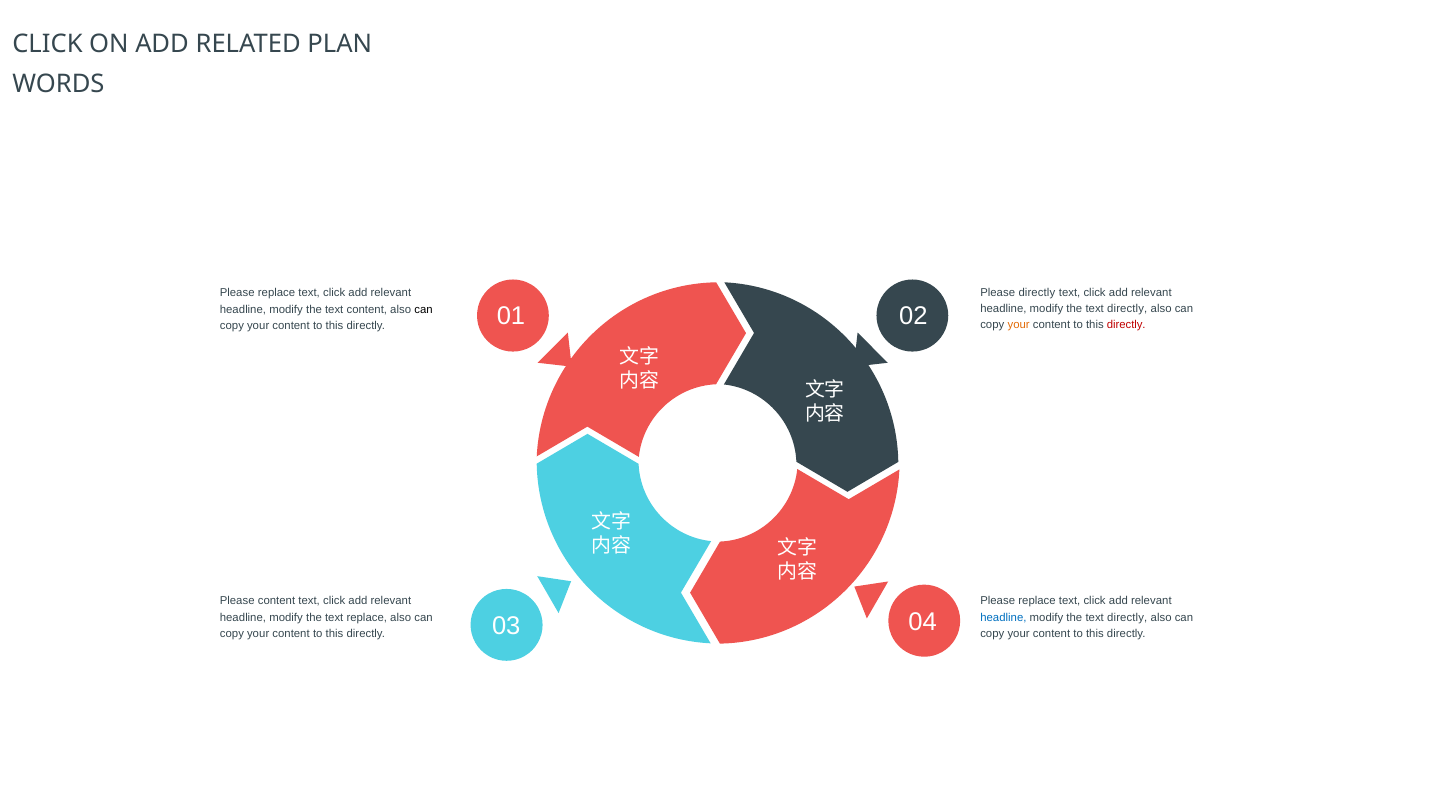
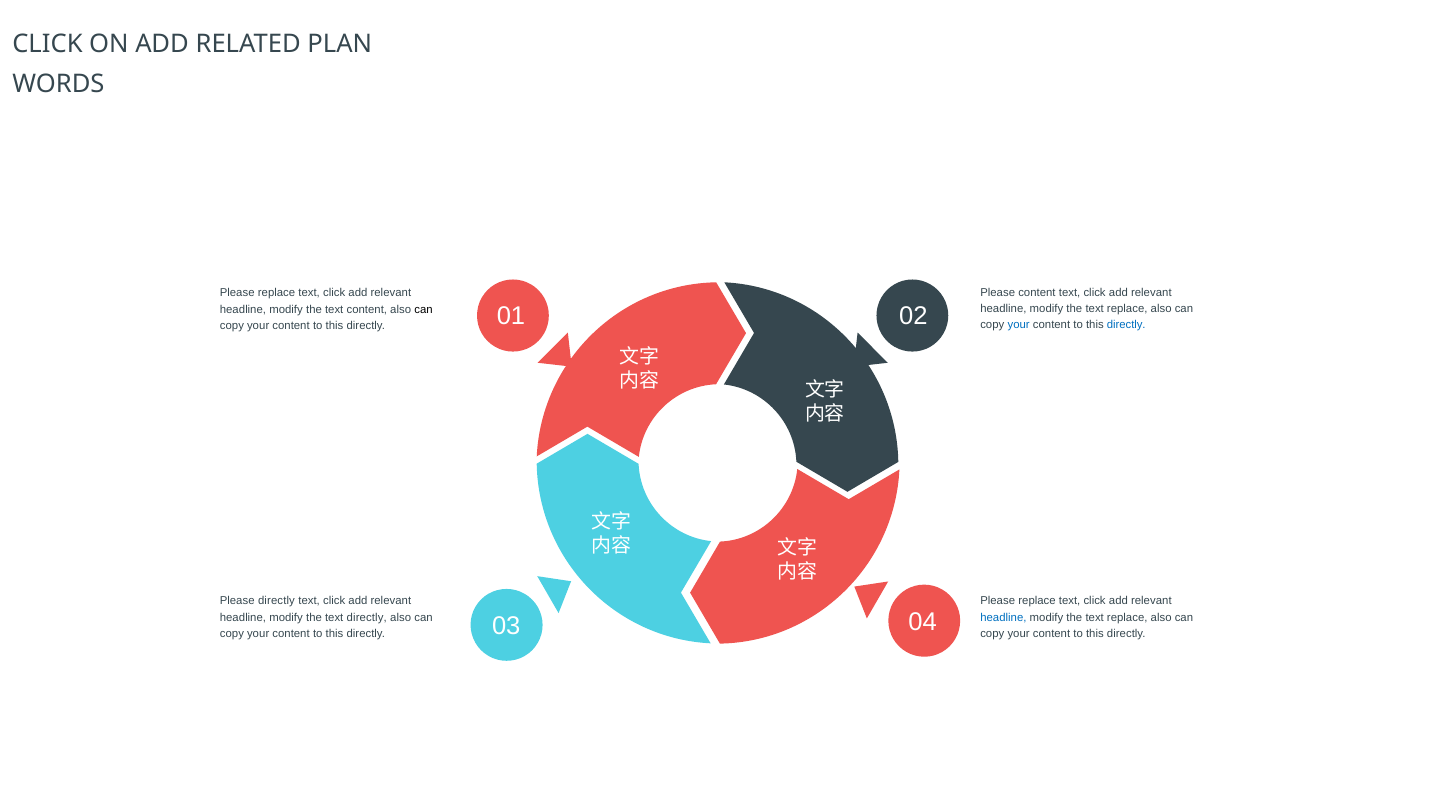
Please directly: directly -> content (1037, 292)
directly: directly -> replace (1127, 309)
your colour: orange -> blue (1019, 325)
directly colour: red -> blue (1126, 325)
Please content: content -> directly (276, 601)
text replace: replace -> directly (367, 617)
directly: directly -> replace (1127, 617)
